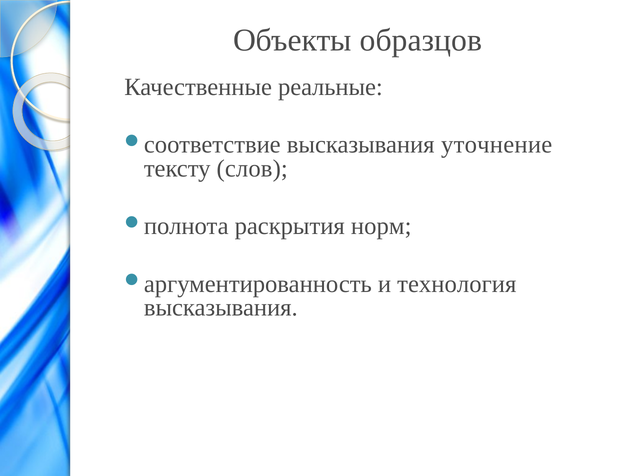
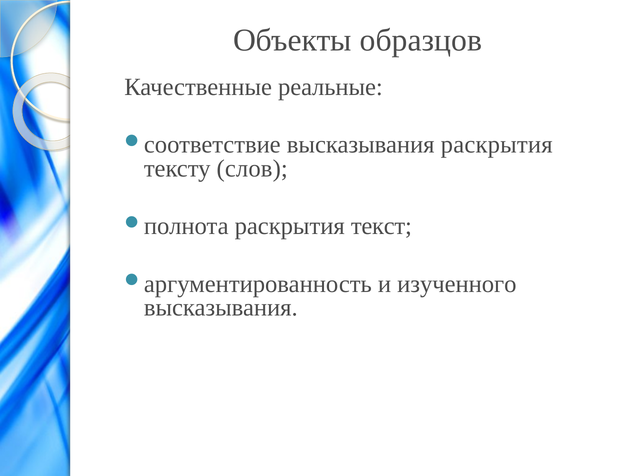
высказывания уточнение: уточнение -> раскрытия (497, 145)
норм: норм -> текст (381, 226)
технология: технология -> изученного (457, 284)
